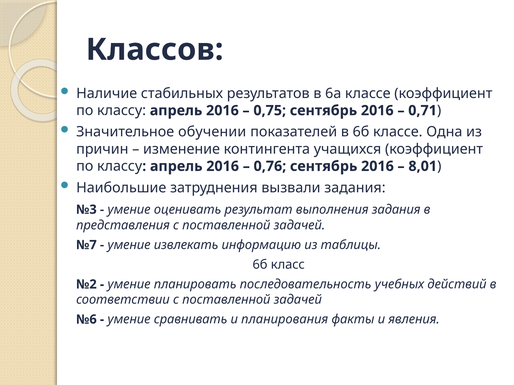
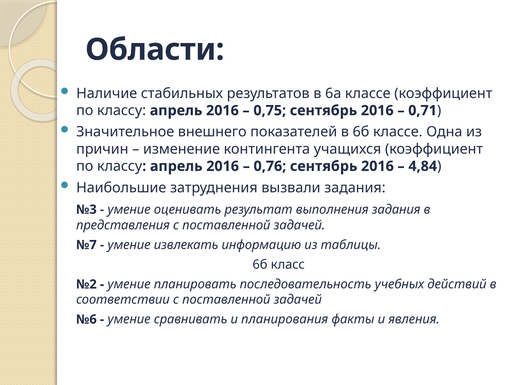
Классов: Классов -> Области (155, 50)
обучении: обучении -> внешнего (212, 132)
8,01: 8,01 -> 4,84 (423, 166)
